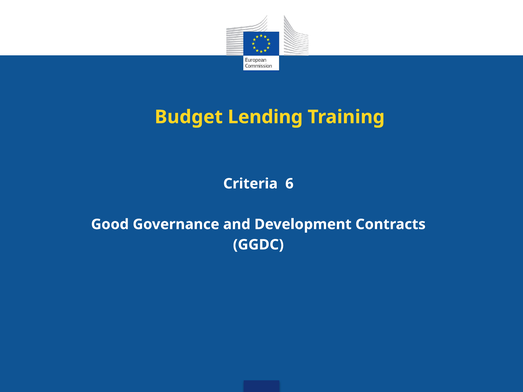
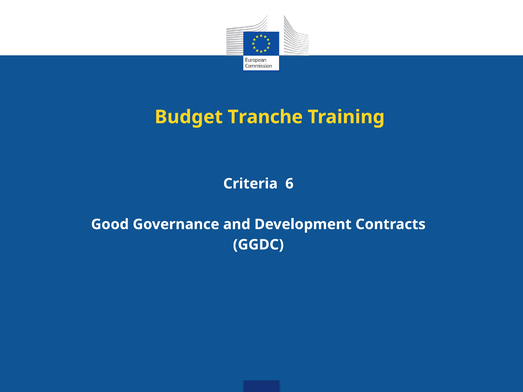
Lending: Lending -> Tranche (265, 117)
